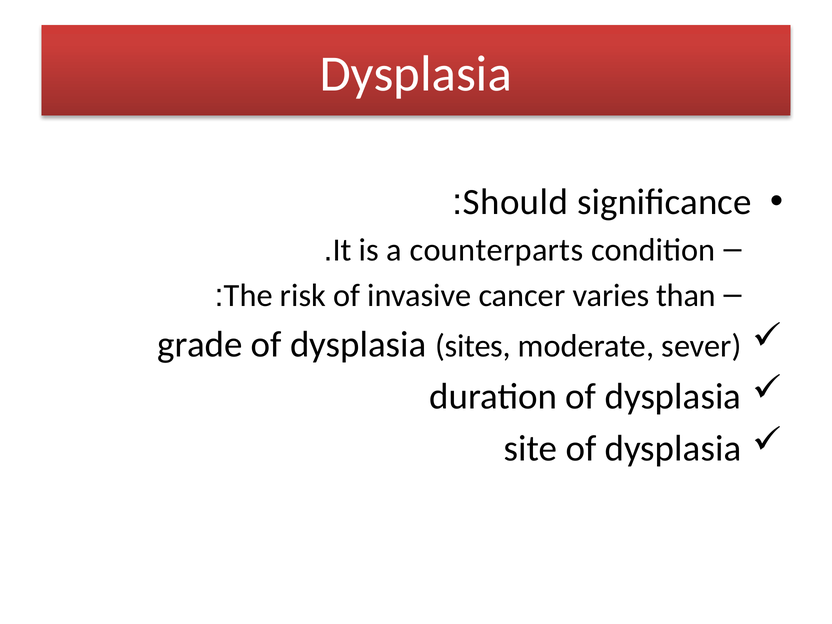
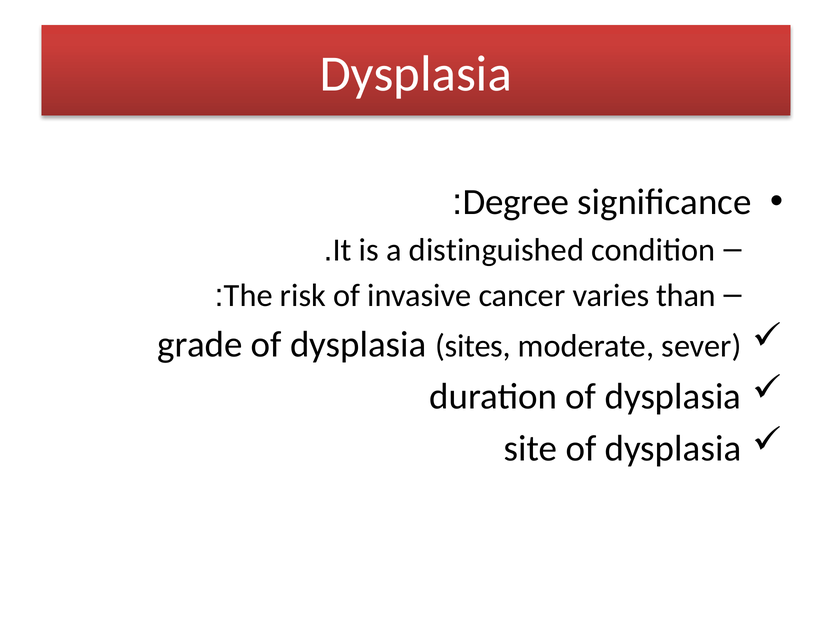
Should: Should -> Degree (516, 202)
counterparts: counterparts -> distinguished (497, 250)
